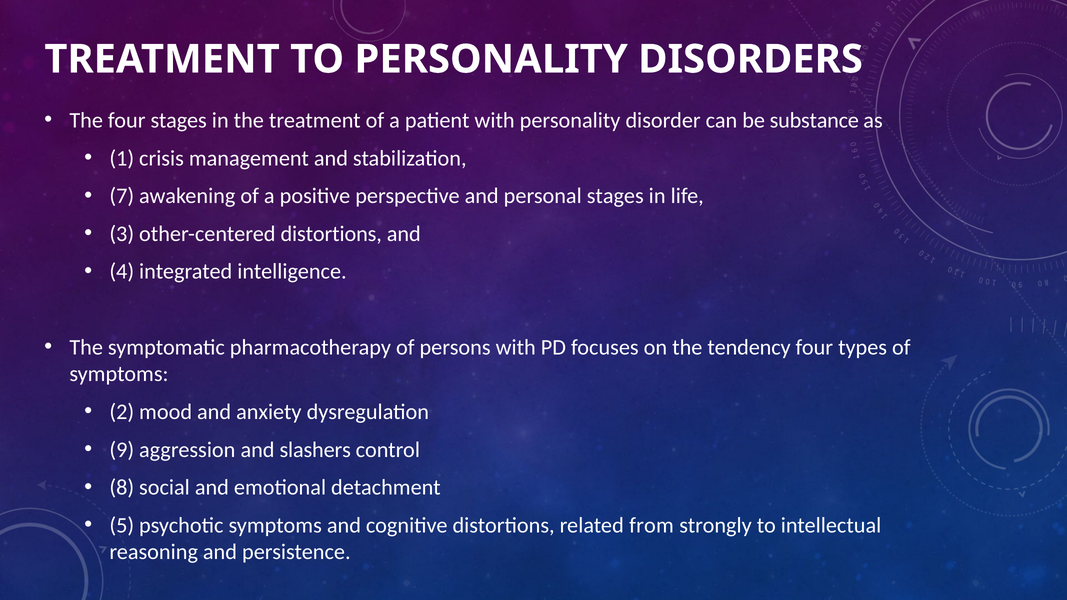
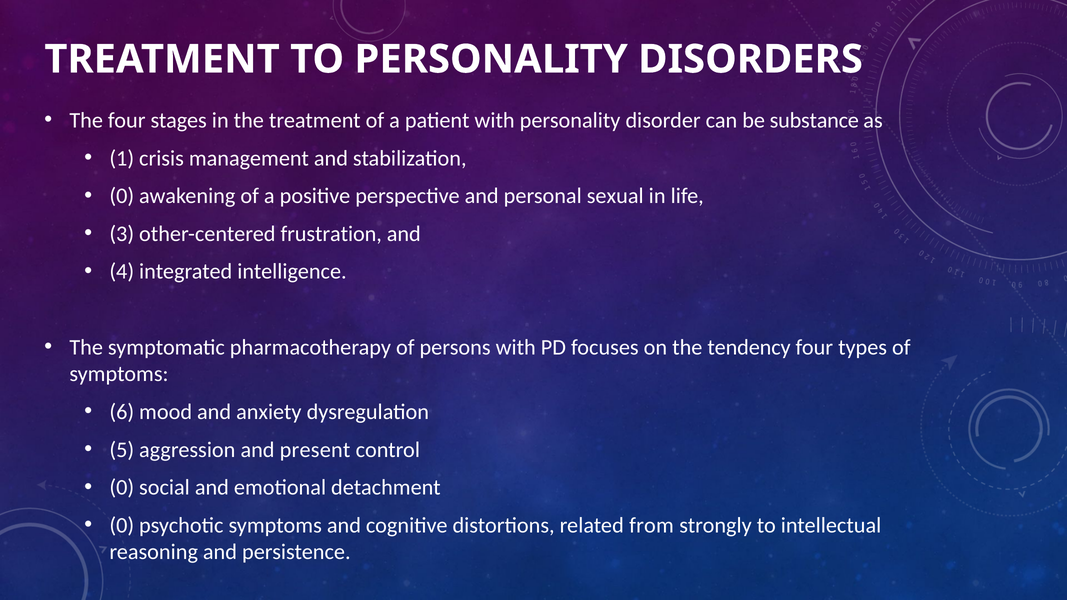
7: 7 -> 0 (122, 196)
personal stages: stages -> sexual (615, 196)
other-centered distortions: distortions -> frustration (331, 234)
2: 2 -> 6 (122, 412)
9: 9 -> 5 (122, 450)
slashers: slashers -> present (315, 450)
8: 8 -> 0 (122, 488)
5: 5 -> 0 (122, 525)
